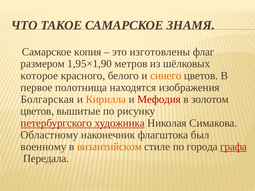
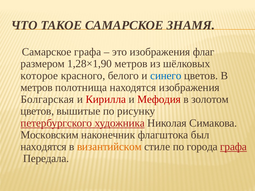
Самарское копия: копия -> графа (88, 52)
это изготовлены: изготовлены -> изображения (160, 52)
1,95×1,90: 1,95×1,90 -> 1,28×1,90 (90, 64)
синего colour: orange -> blue (166, 76)
первое: первое -> метров (37, 88)
Кирилла colour: orange -> red (106, 99)
Областному: Областному -> Московским (50, 135)
военному: военному -> находятся (44, 147)
